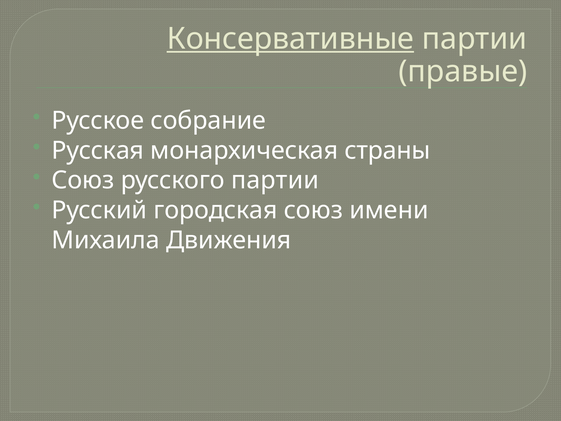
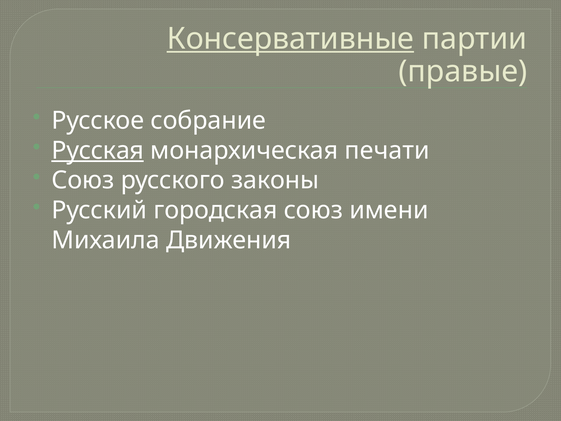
Русская underline: none -> present (98, 150)
страны: страны -> печати (387, 150)
русского партии: партии -> законы (275, 180)
